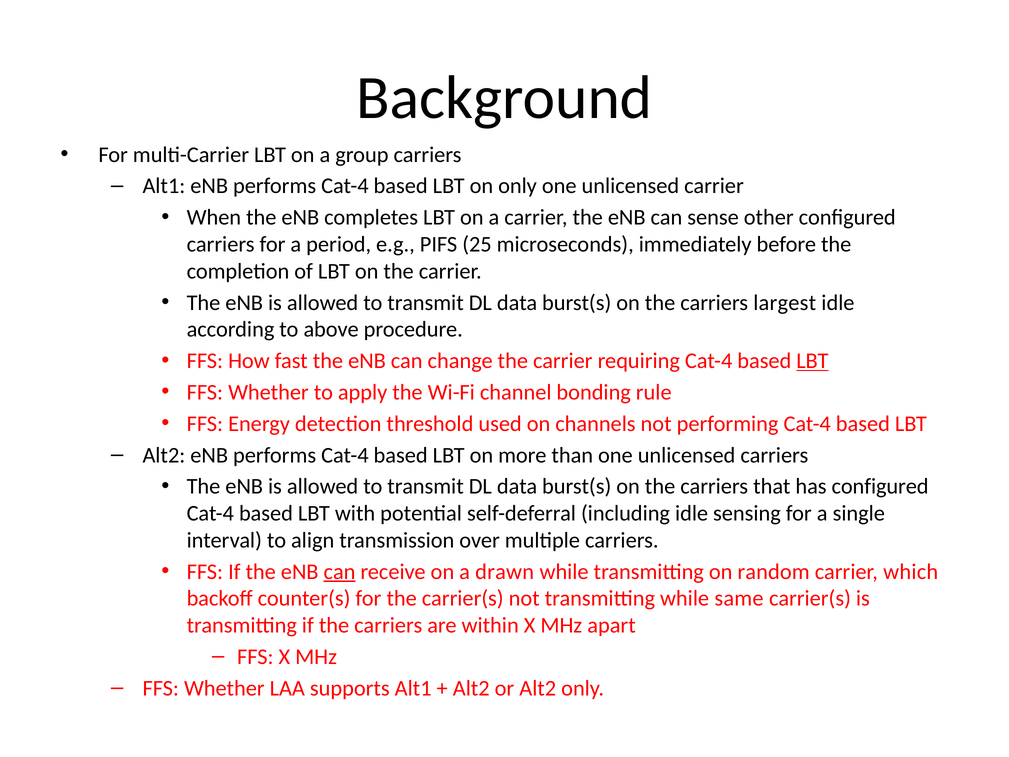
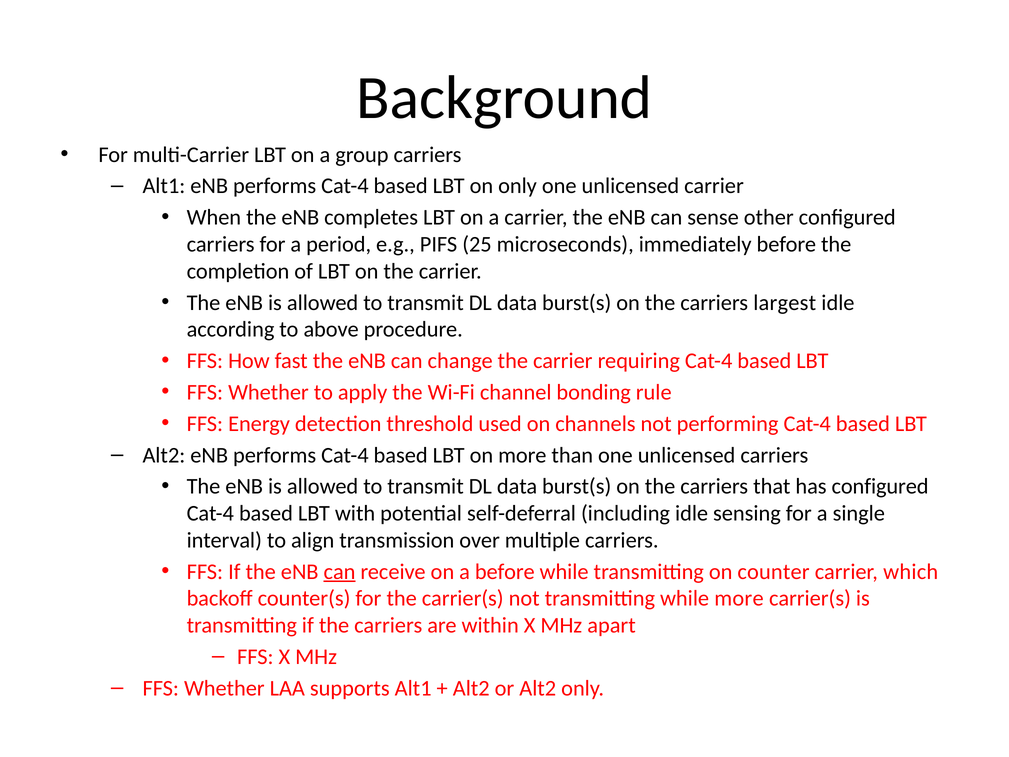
LBT underline: present -> none (812, 361)
a drawn: drawn -> before (505, 572)
random: random -> counter (774, 572)
while same: same -> more (739, 598)
